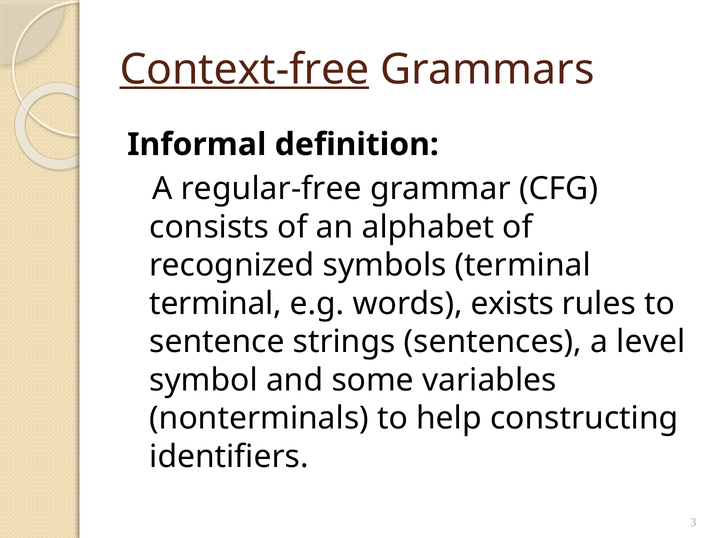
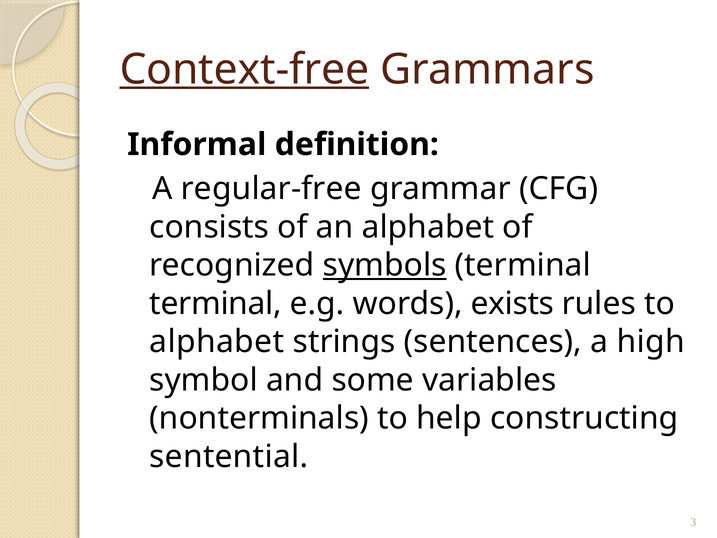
symbols underline: none -> present (385, 265)
sentence: sentence -> alphabet (217, 342)
level: level -> high (651, 342)
identifiers: identifiers -> sentential (229, 456)
